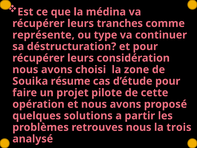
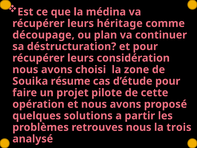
tranches: tranches -> héritage (120, 23)
représente: représente -> découpage (44, 35)
type: type -> plan (105, 35)
